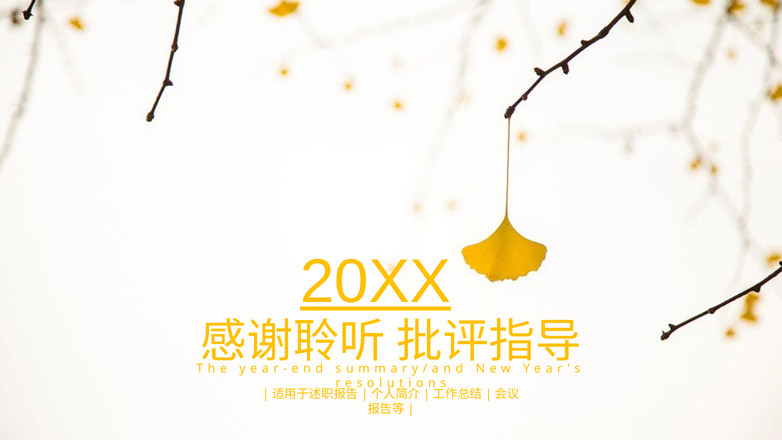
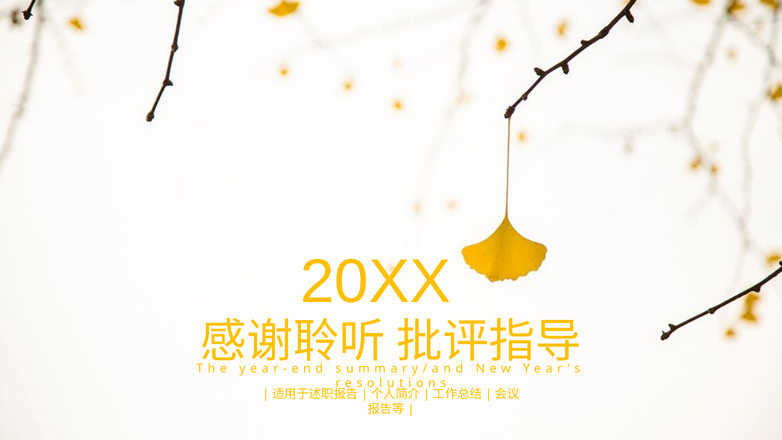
20XX underline: present -> none (376, 282)
